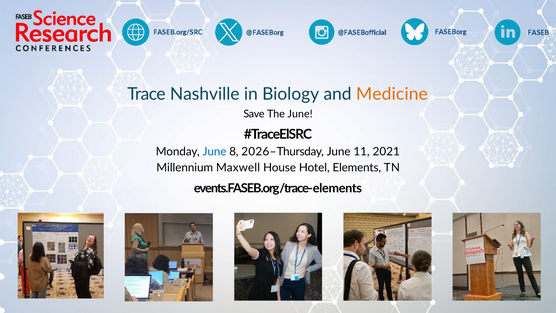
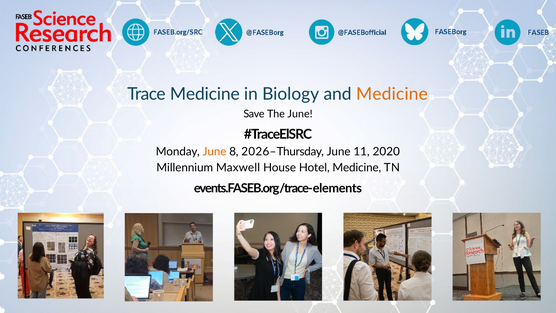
Trace Nashville: Nashville -> Medicine (205, 94)
June colour: blue -> orange (215, 152)
2021: 2021 -> 2020 (386, 152)
Hotel Elements: Elements -> Medicine (357, 168)
